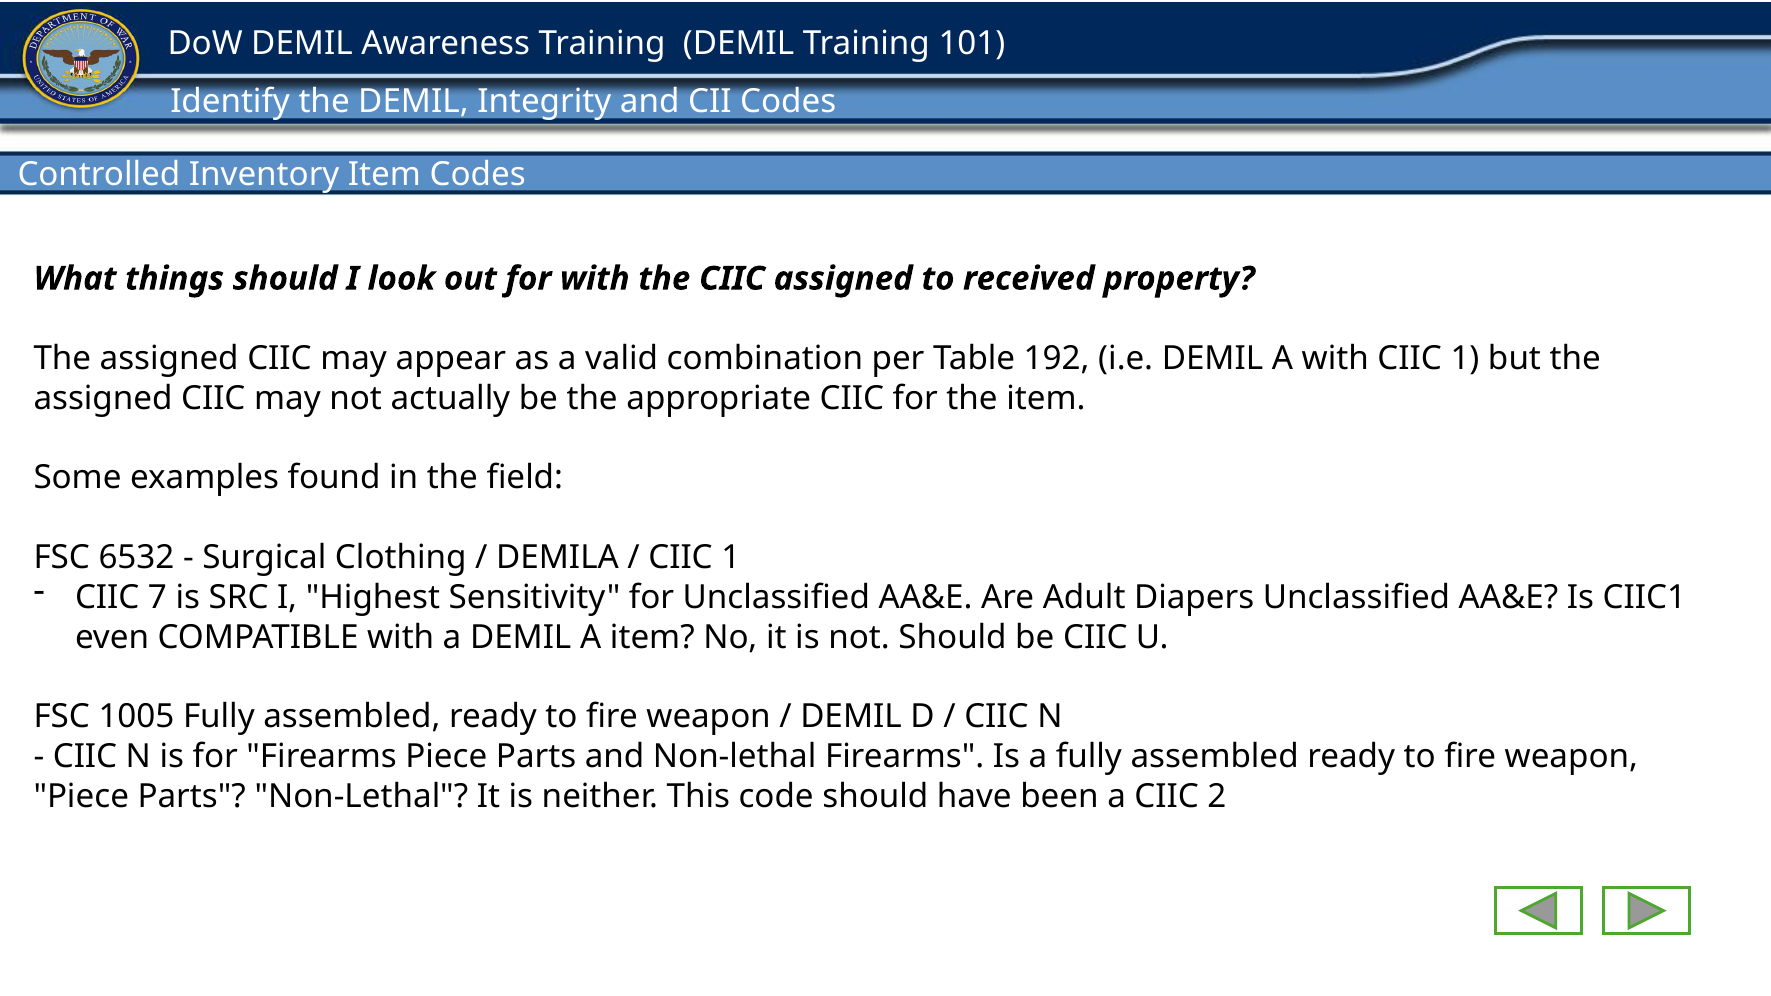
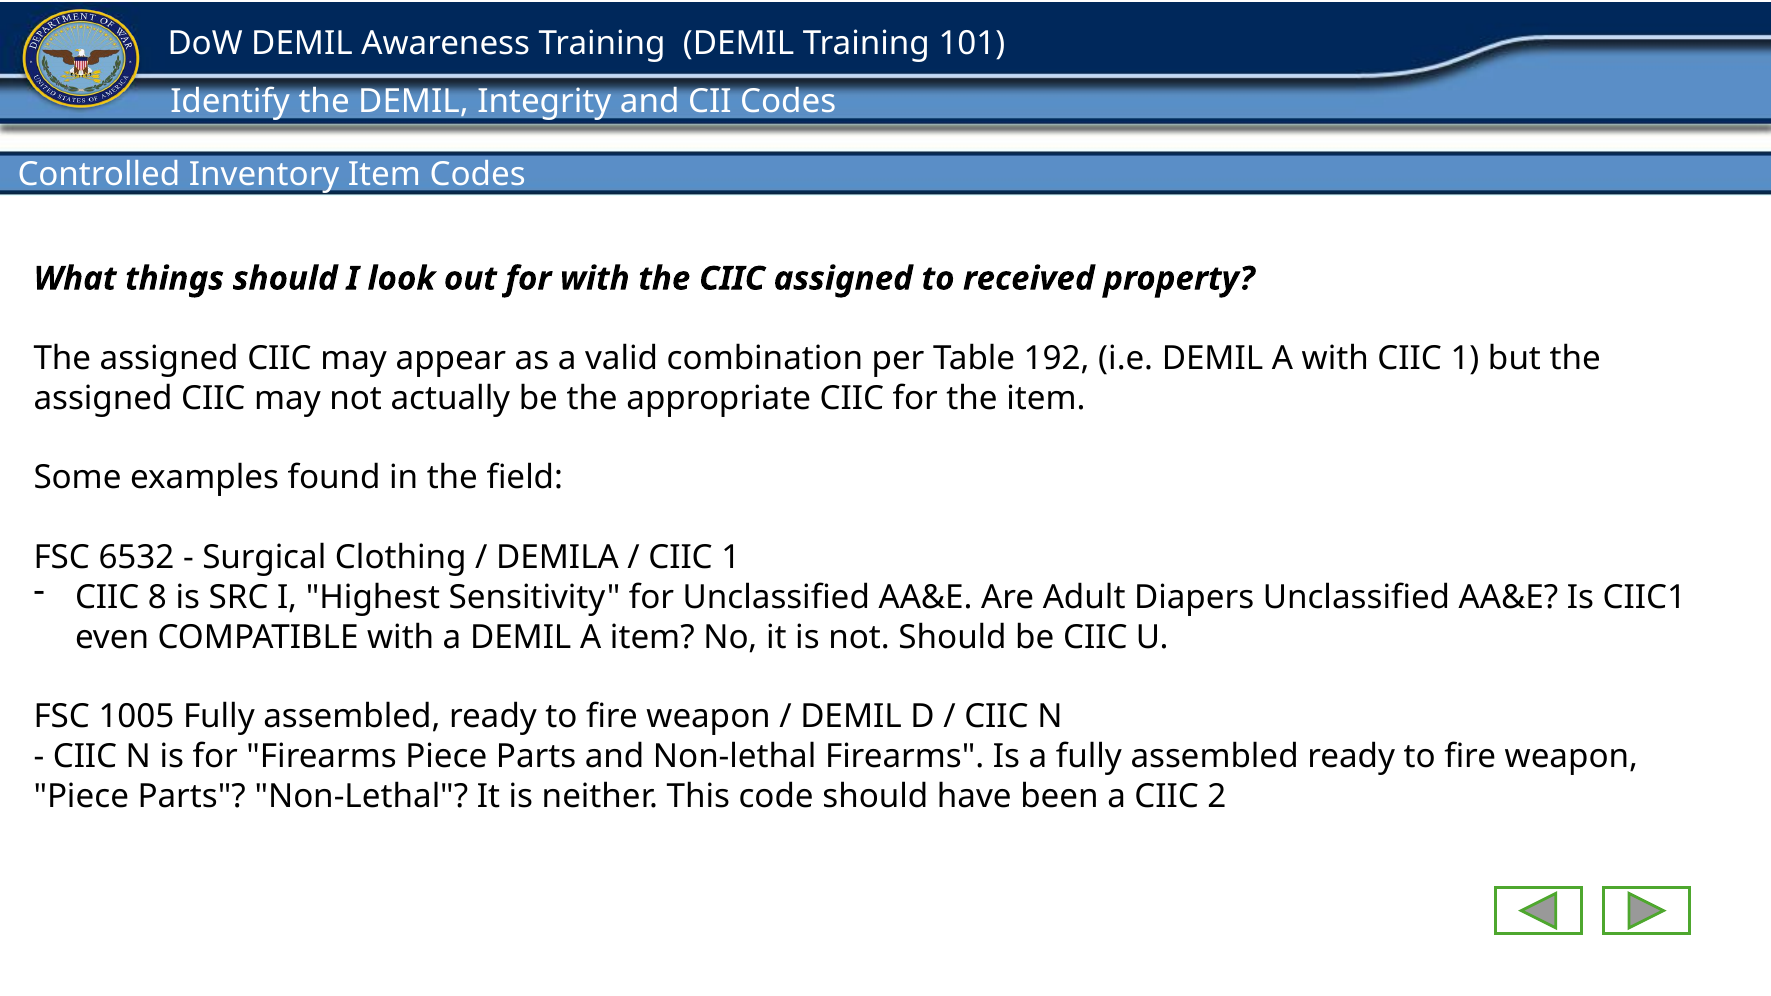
7: 7 -> 8 (157, 597)
